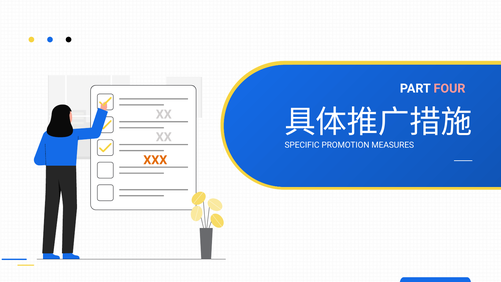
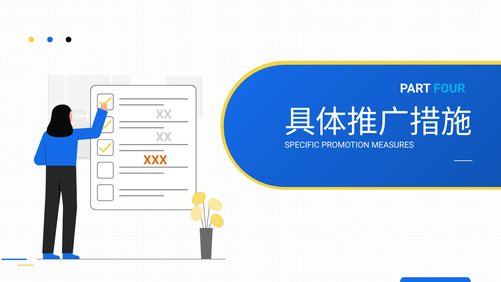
FOUR colour: pink -> light blue (449, 88)
